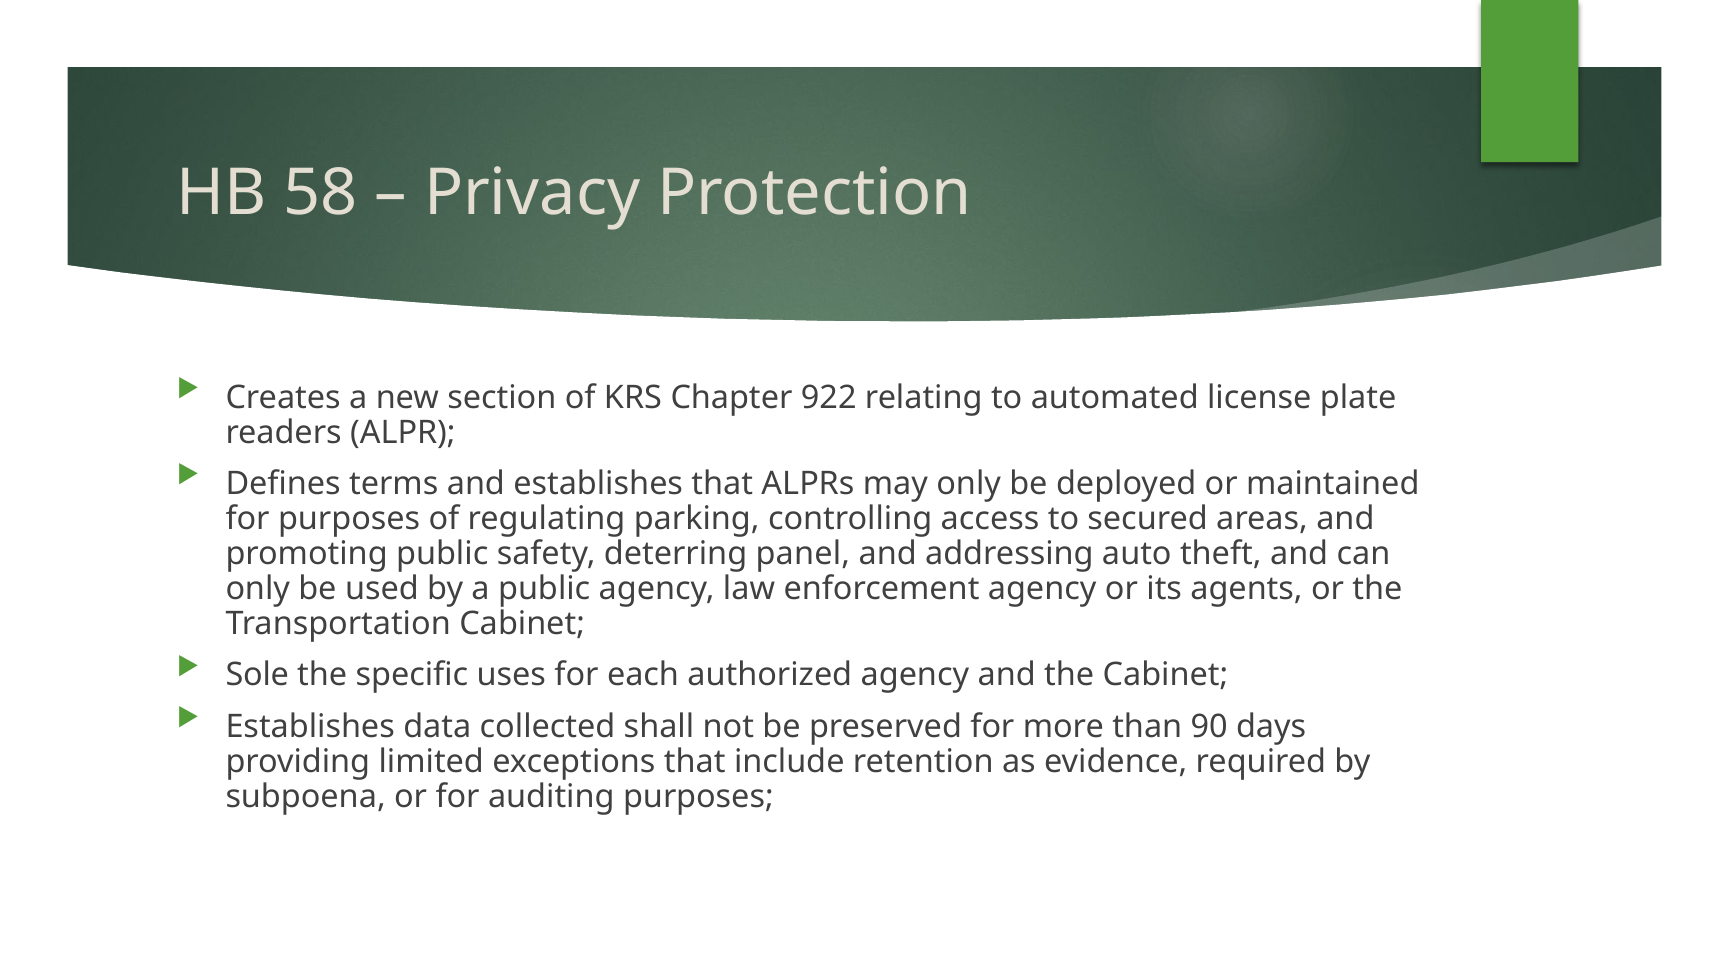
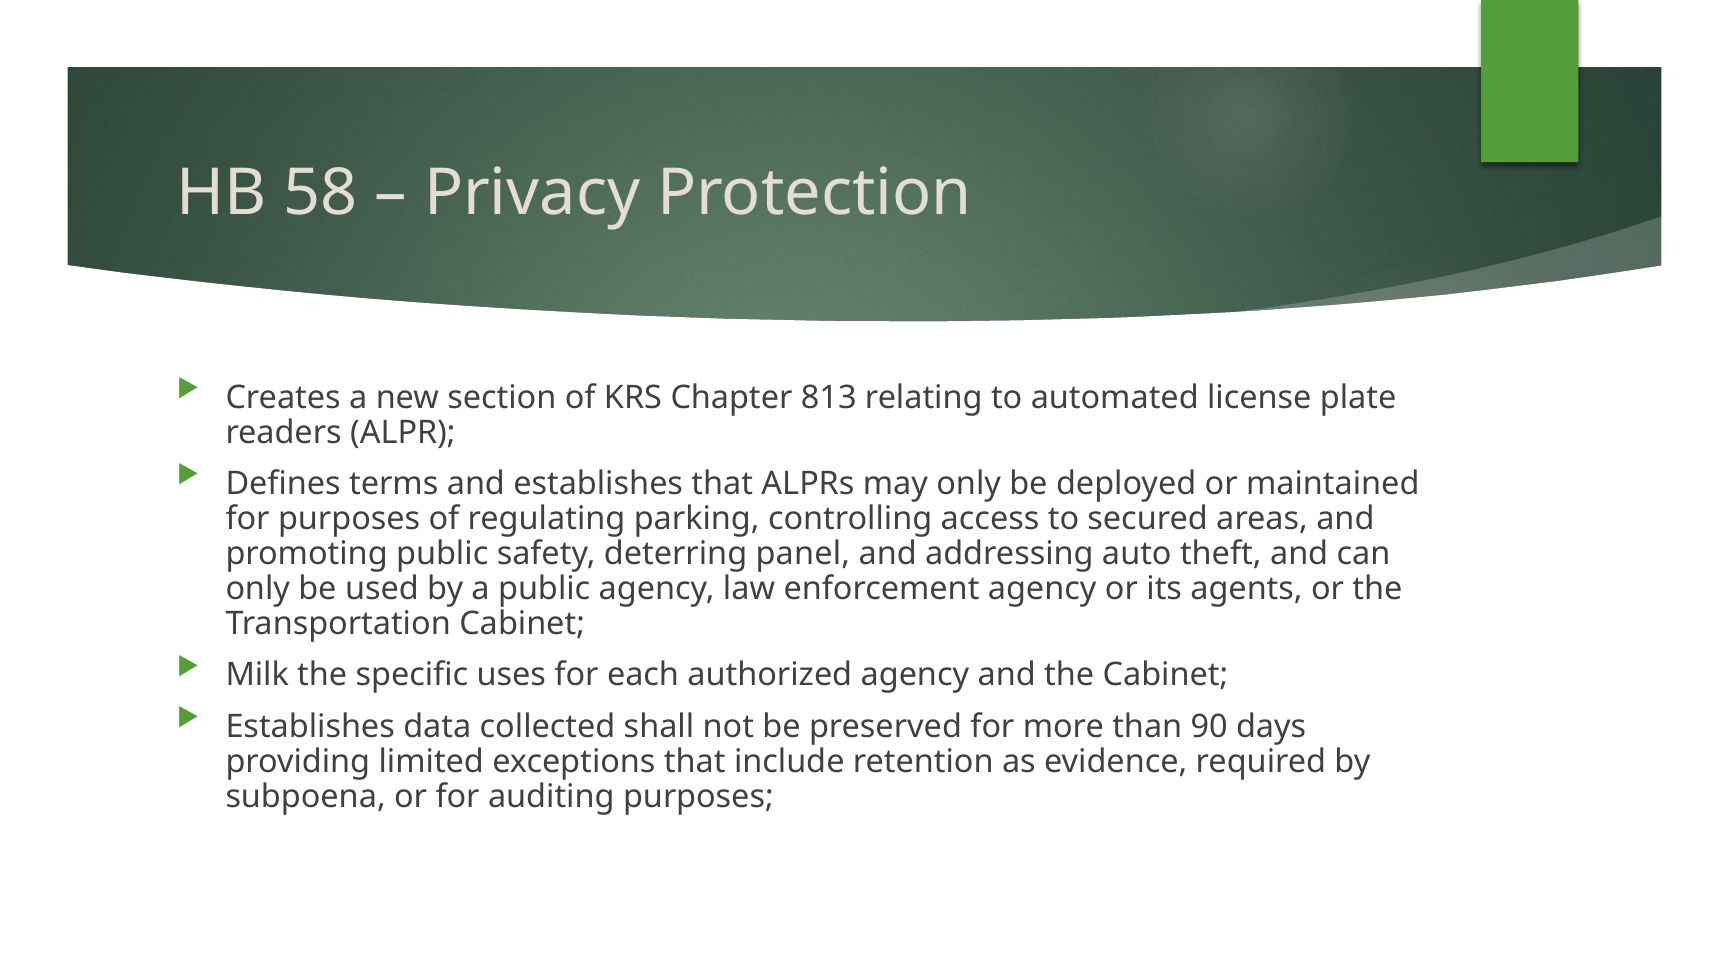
922: 922 -> 813 (829, 398)
Sole: Sole -> Milk (257, 675)
